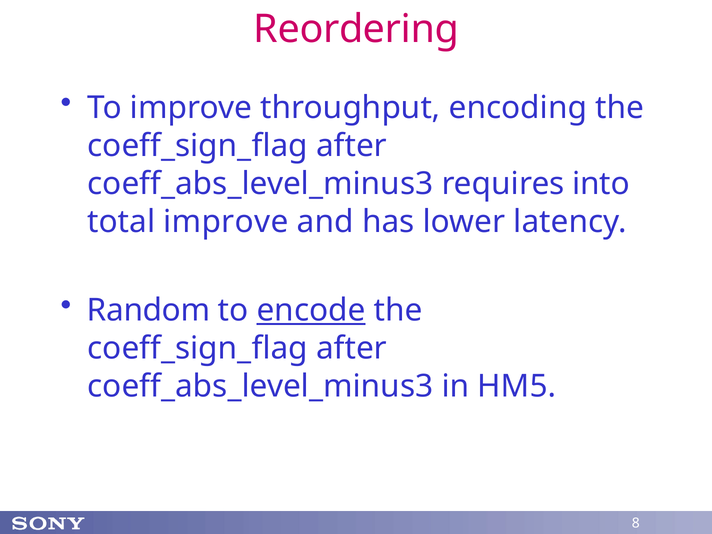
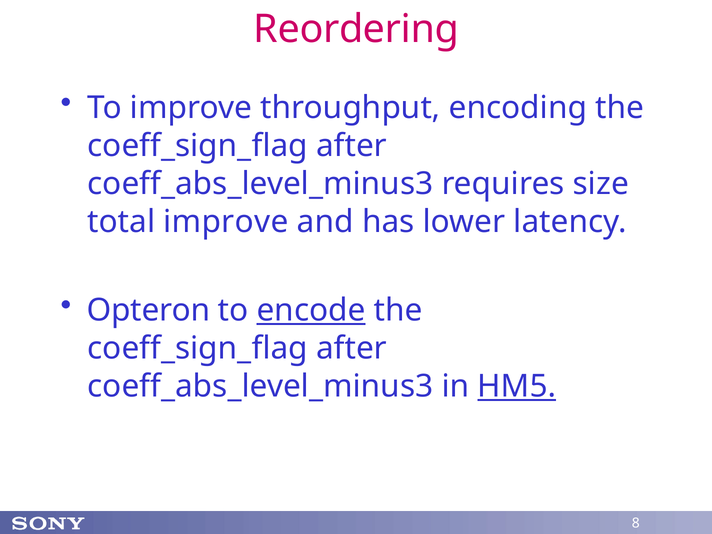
into: into -> size (601, 184)
Random: Random -> Opteron (149, 310)
HM5 underline: none -> present (517, 386)
